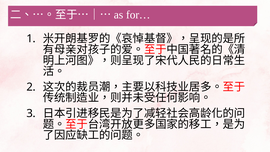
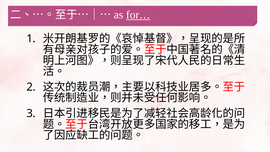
for… underline: none -> present (138, 15)
